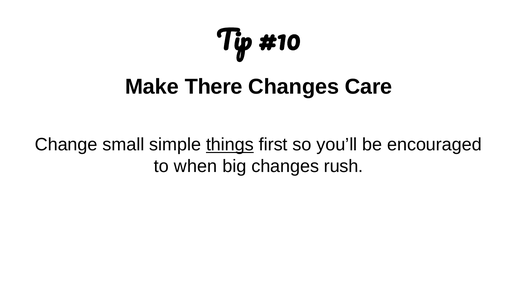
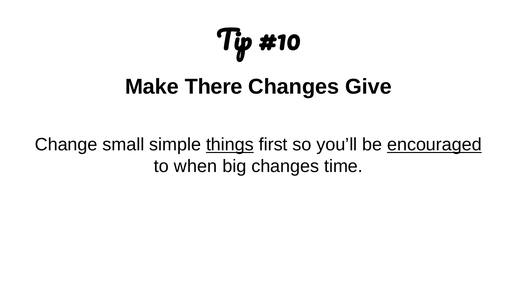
Care: Care -> Give (368, 87)
encouraged underline: none -> present (434, 145)
rush: rush -> time (343, 166)
